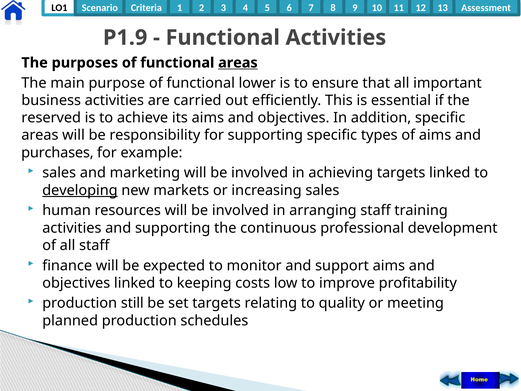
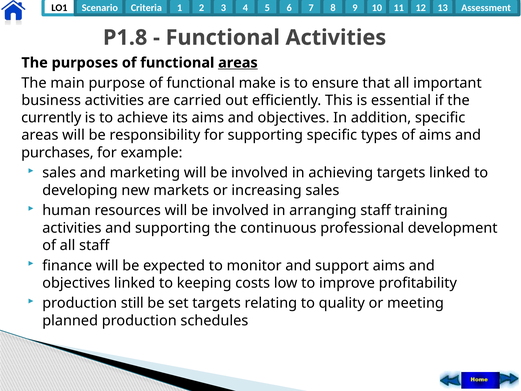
P1.9: P1.9 -> P1.8 (125, 38)
lower: lower -> make (257, 83)
reserved: reserved -> currently (51, 118)
developing underline: present -> none (80, 190)
